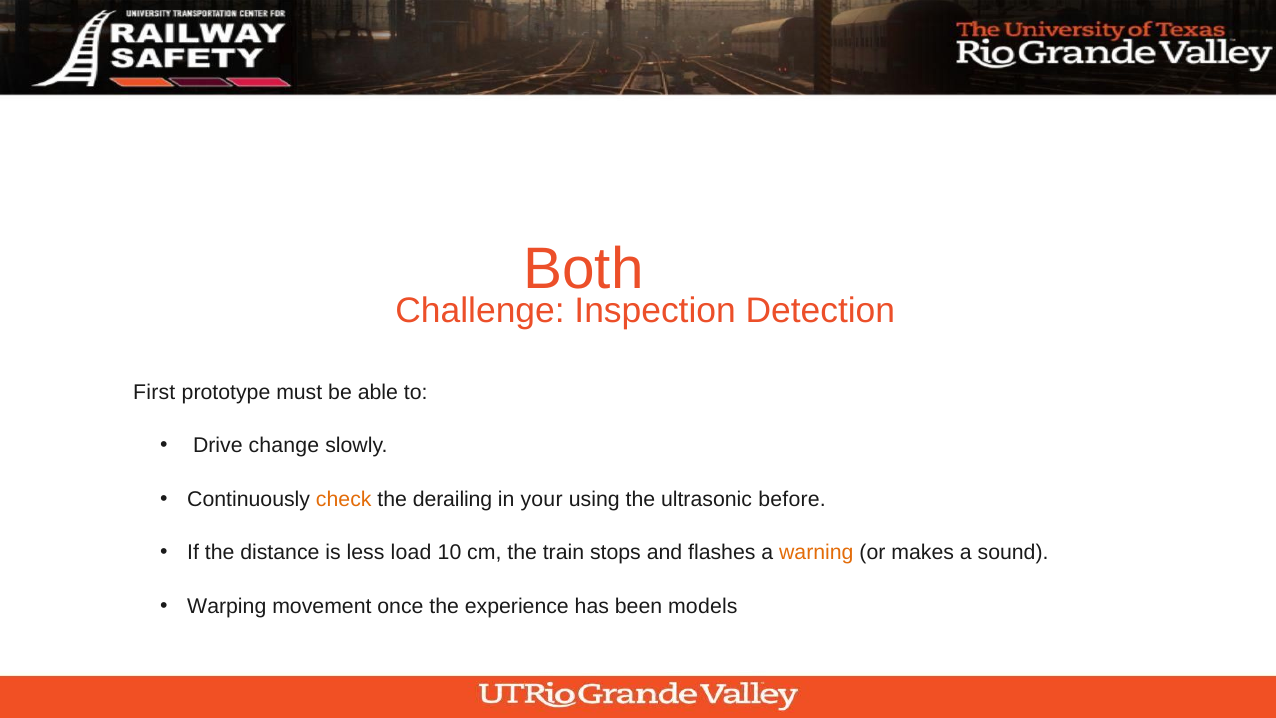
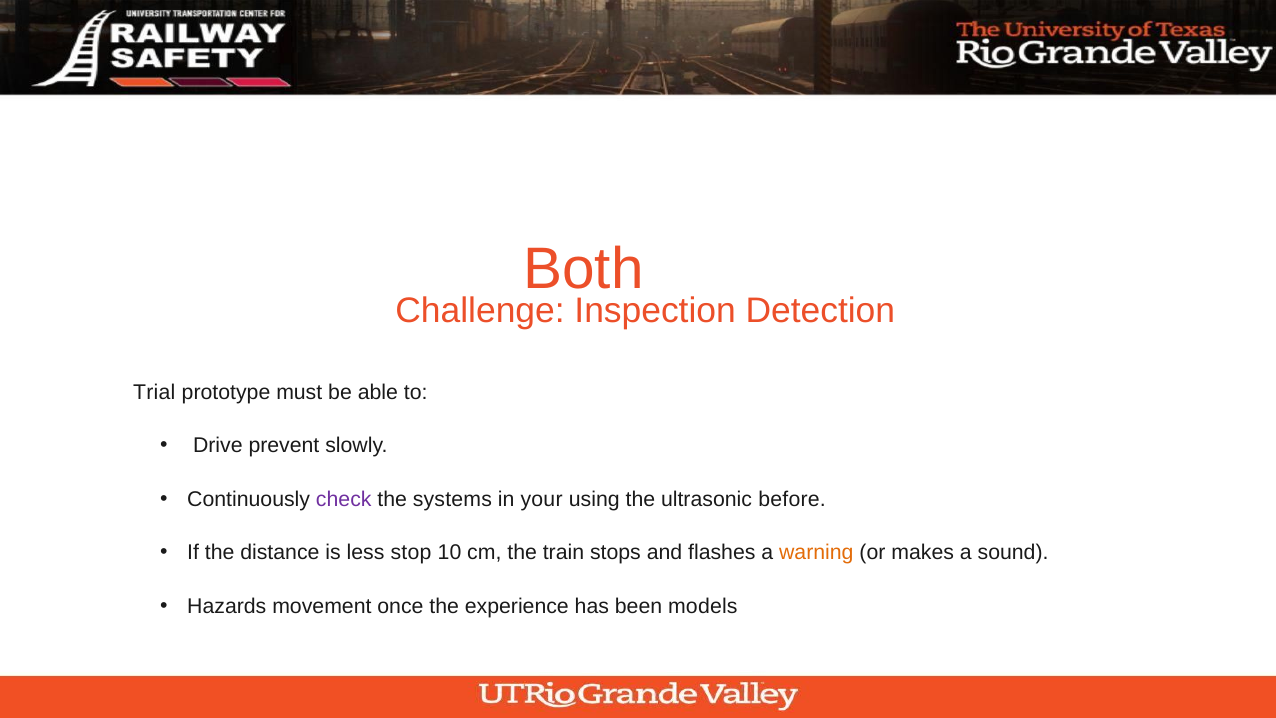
First: First -> Trial (154, 392)
change: change -> prevent (284, 446)
check colour: orange -> purple (344, 499)
derailing: derailing -> systems (452, 499)
load: load -> stop (411, 553)
Warping: Warping -> Hazards (227, 606)
